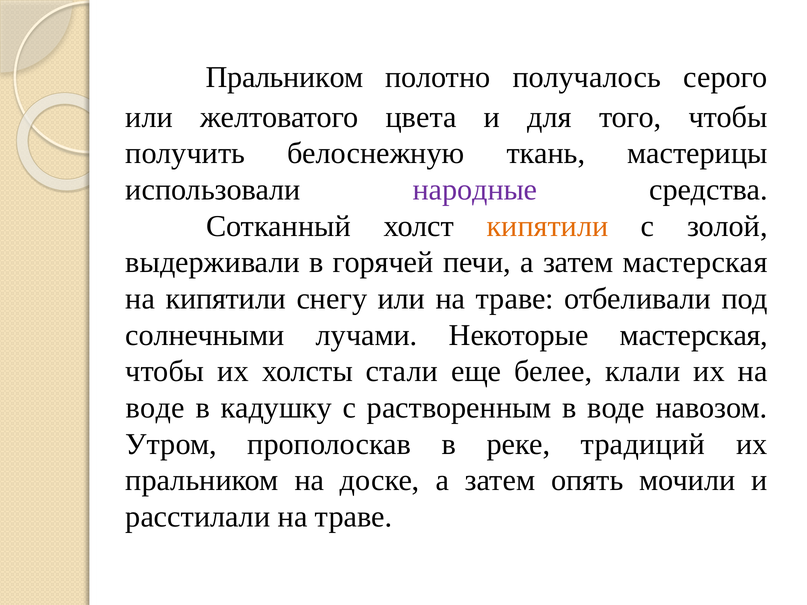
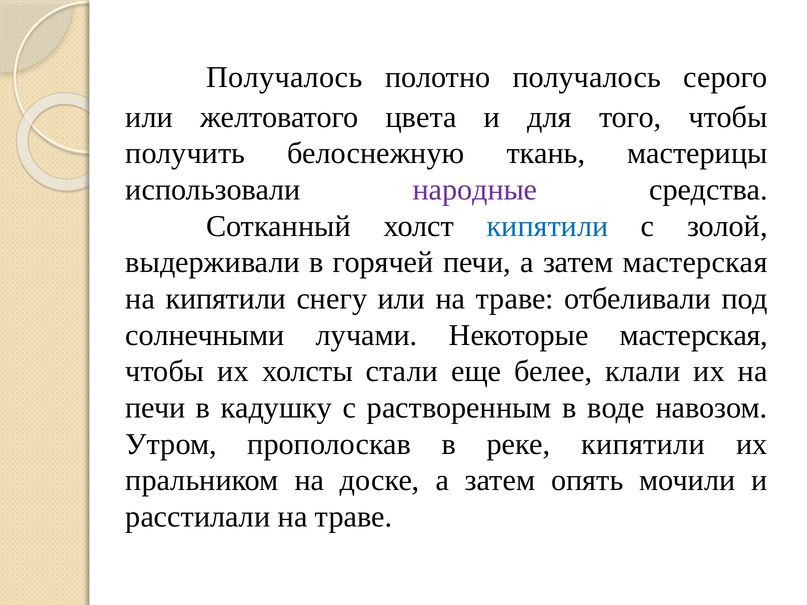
Пральником: Пральником -> Получалось (284, 77)
кипятили colour: orange -> blue (548, 226)
воде: воде -> печи (155, 408)
реке традиций: традиций -> кипятили (643, 444)
